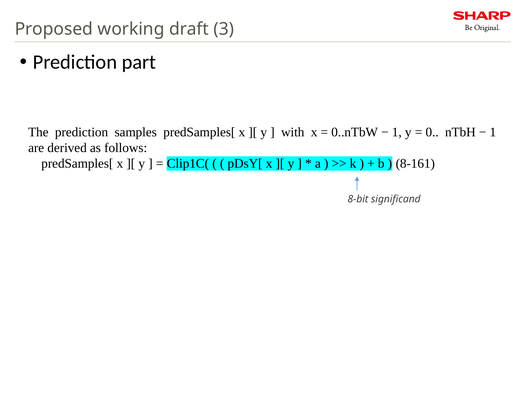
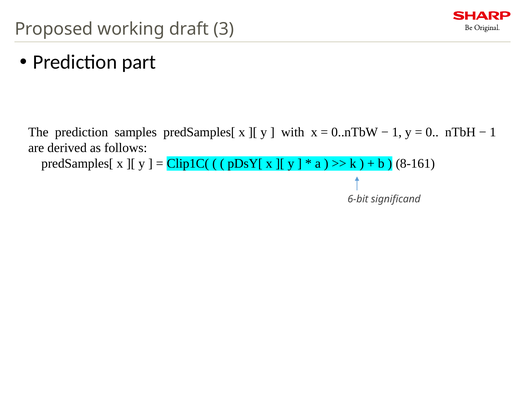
8-bit: 8-bit -> 6-bit (358, 199)
